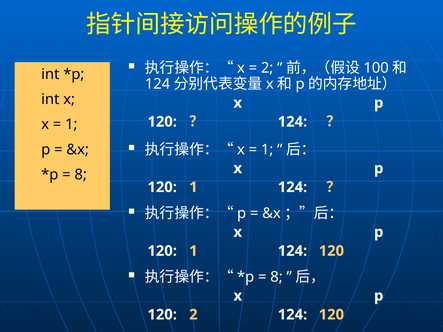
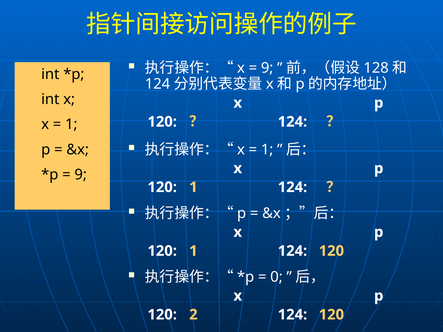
2: 2 -> 9 (267, 68)
100: 100 -> 128 (376, 68)
8: 8 -> 9 (81, 175)
8: 8 -> 0 (277, 277)
